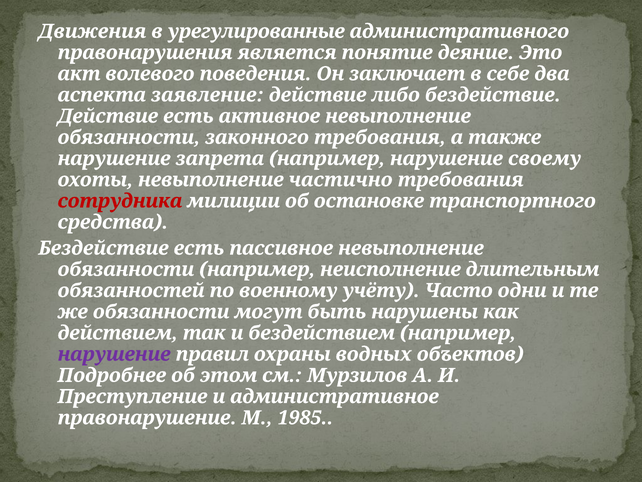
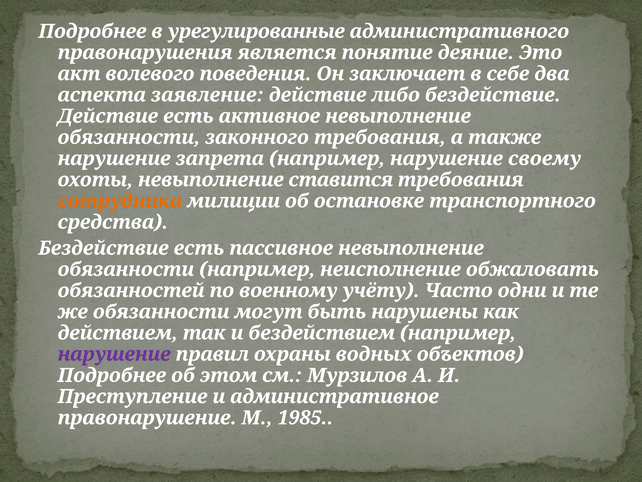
Движения: Движения -> Подробнее (92, 31)
частично: частично -> ставится (341, 180)
сотрудника colour: red -> orange (120, 201)
длительным: длительным -> обжаловать (532, 269)
